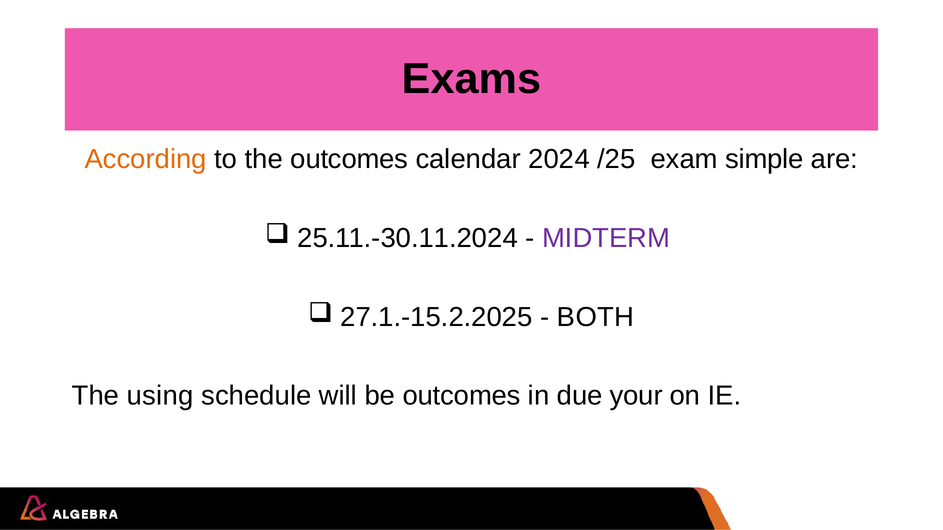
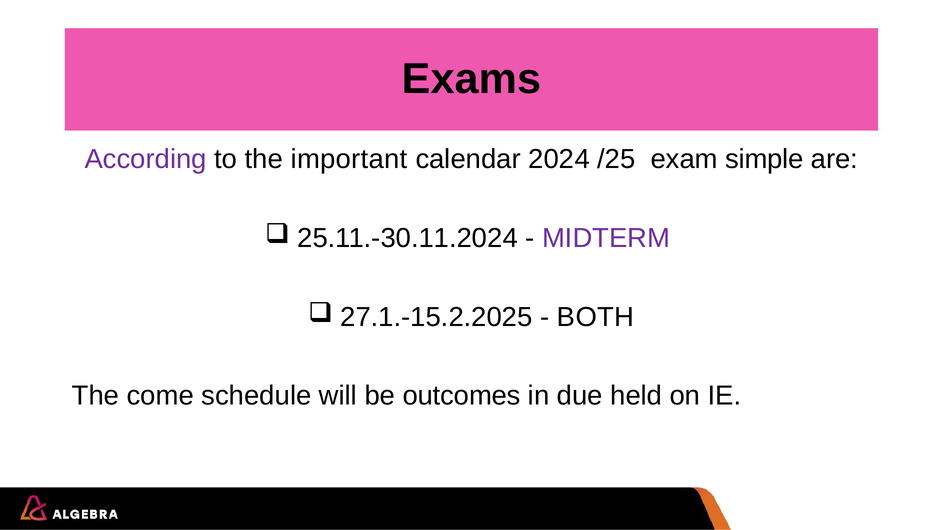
According colour: orange -> purple (146, 159)
the outcomes: outcomes -> important (349, 159)
using: using -> come (160, 396)
your: your -> held (636, 396)
